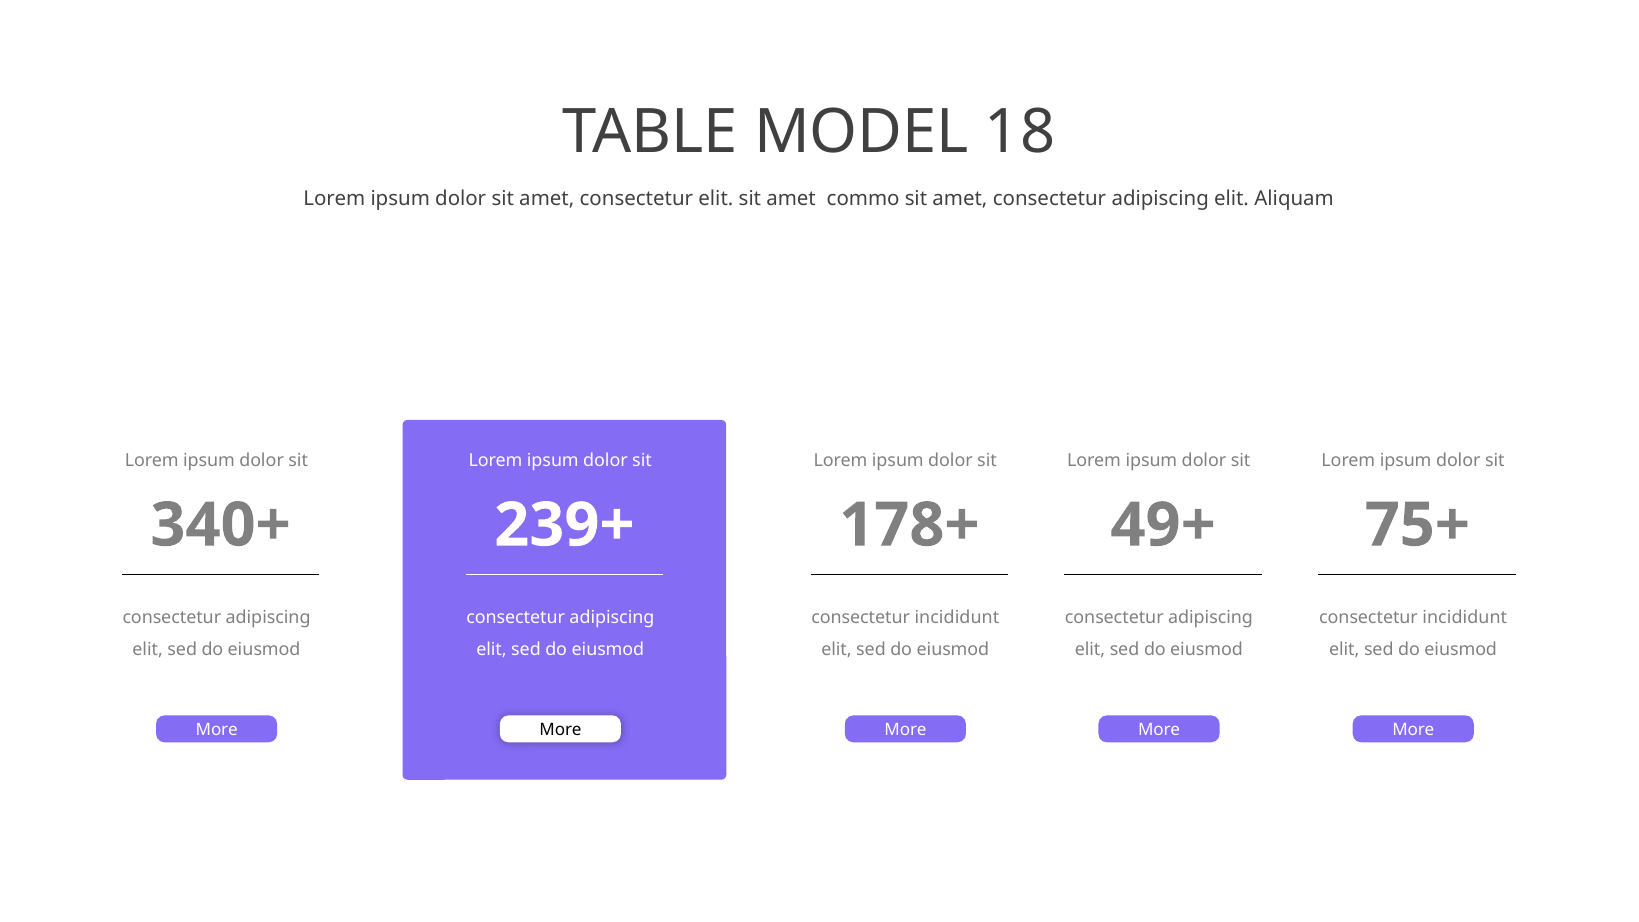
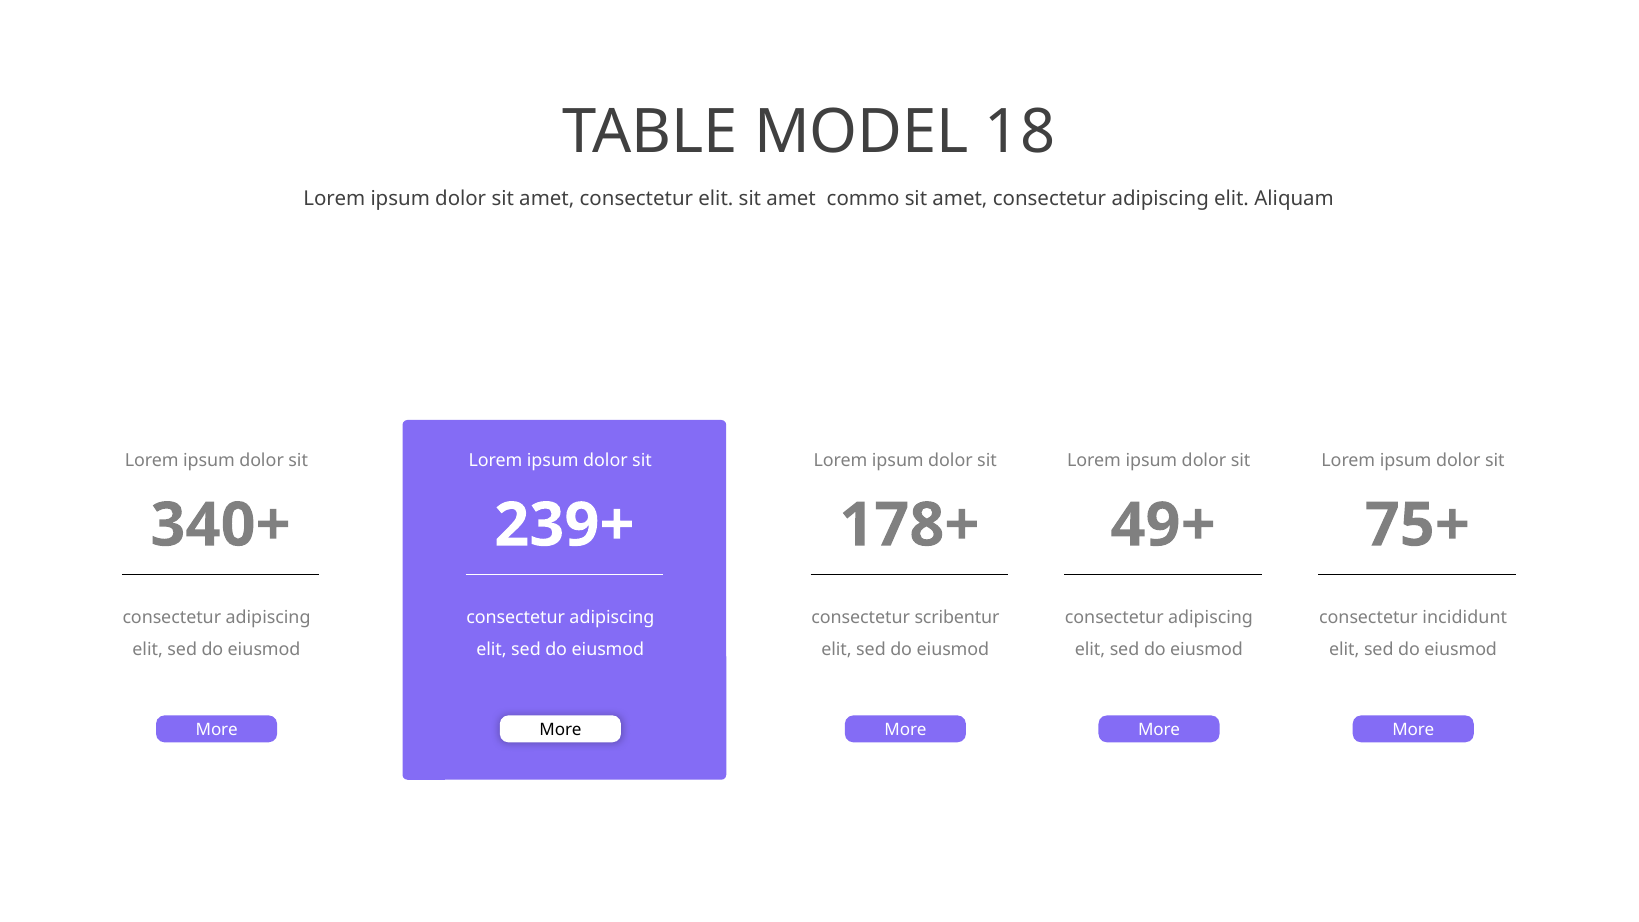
incididunt: incididunt -> scribentur (957, 617)
